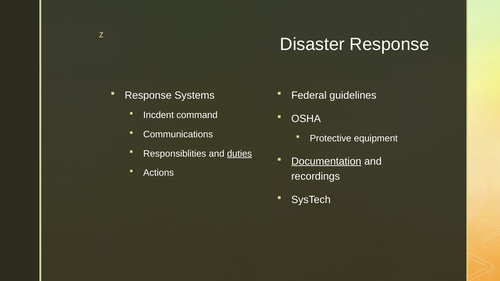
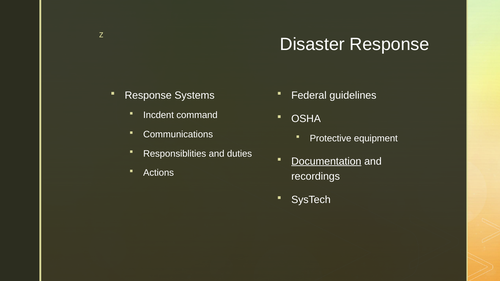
duties underline: present -> none (240, 154)
